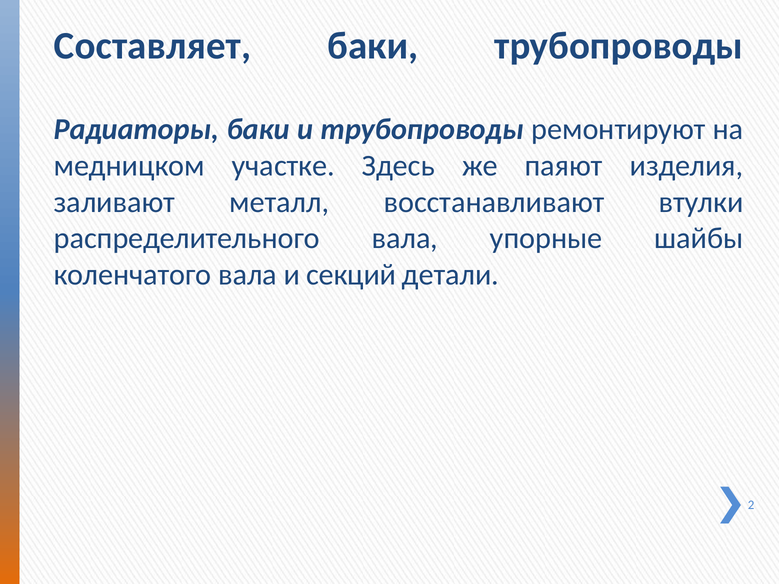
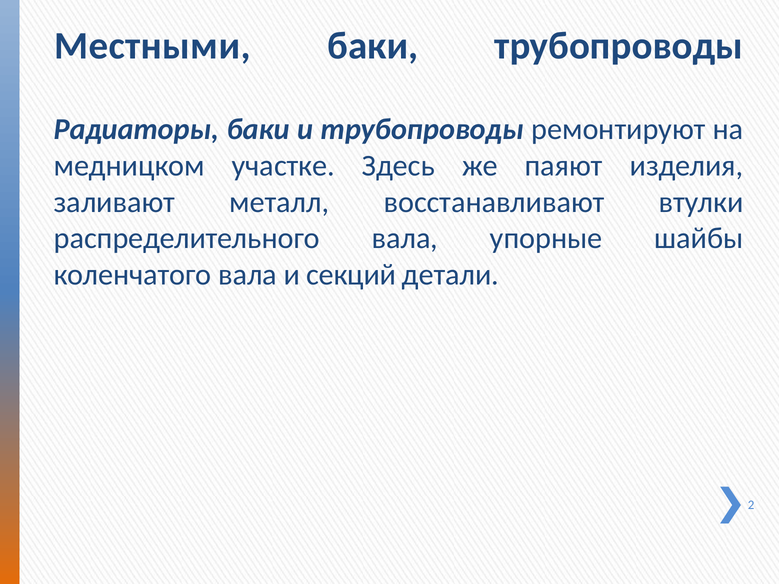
Составляет: Составляет -> Местными (152, 46)
